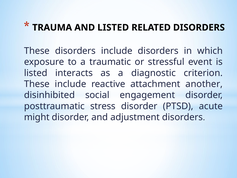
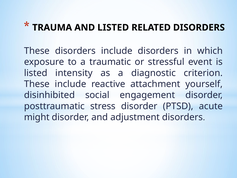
interacts: interacts -> intensity (74, 73)
another: another -> yourself (204, 84)
